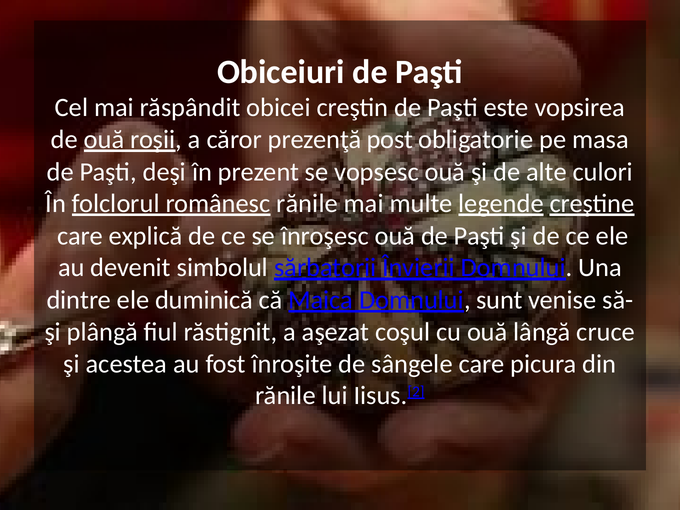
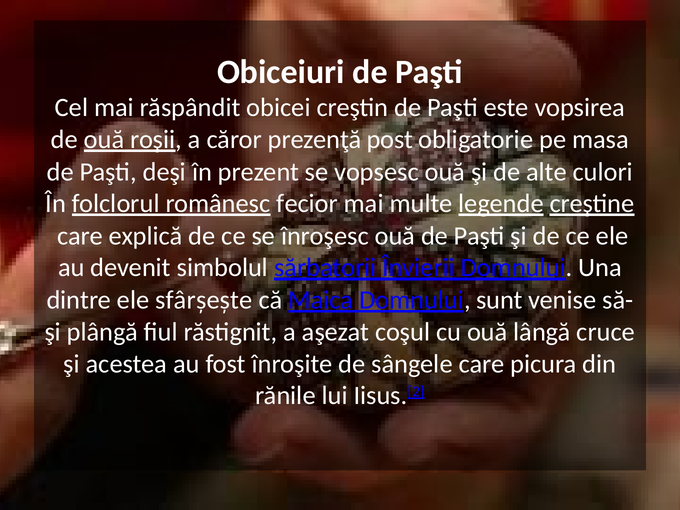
românesc rănile: rănile -> fecior (307, 204)
duminică: duminică -> sfârşeşte (204, 300)
